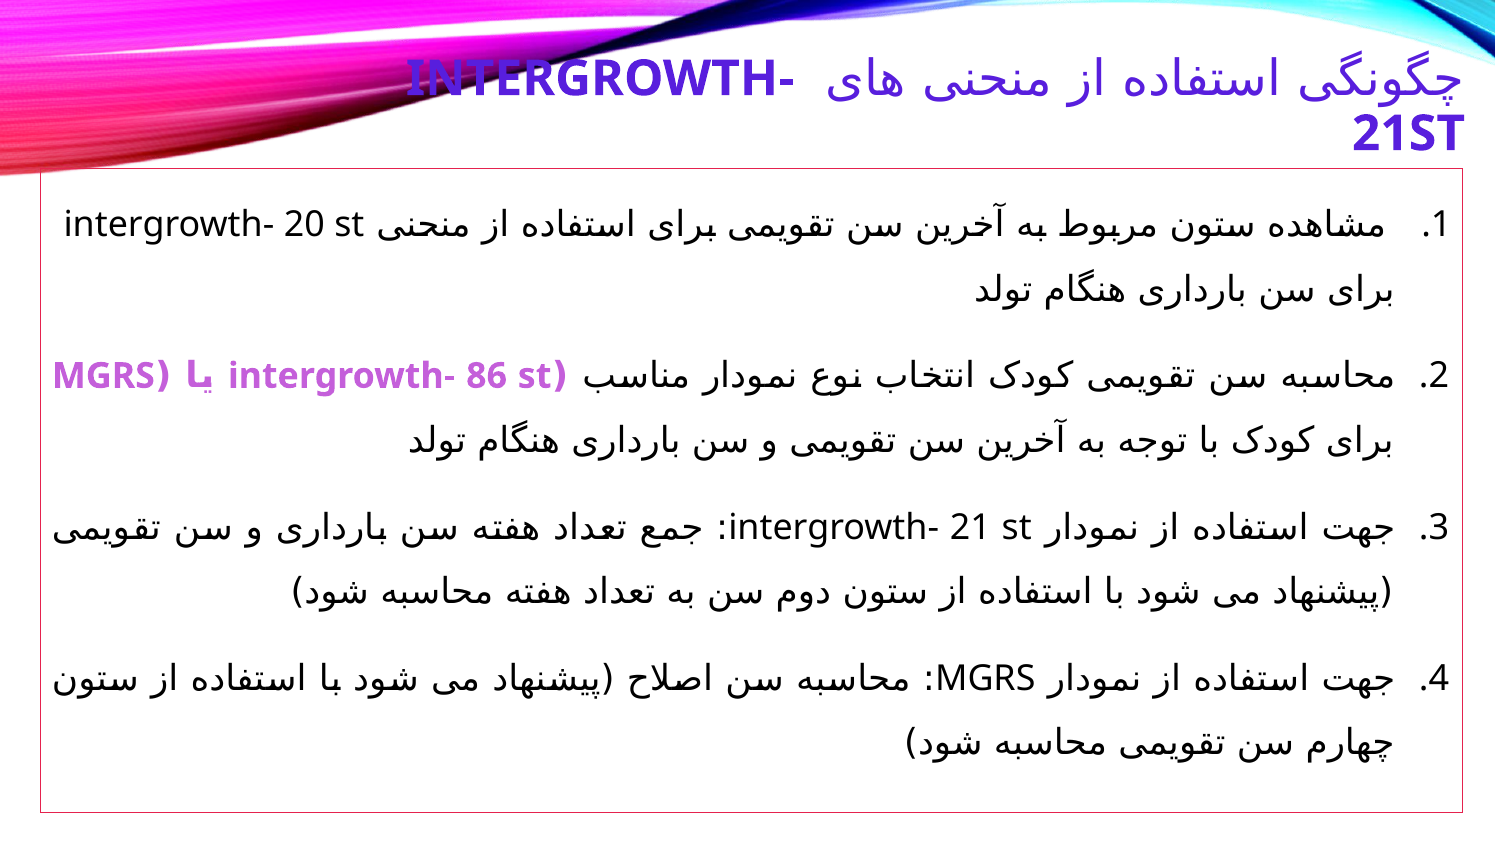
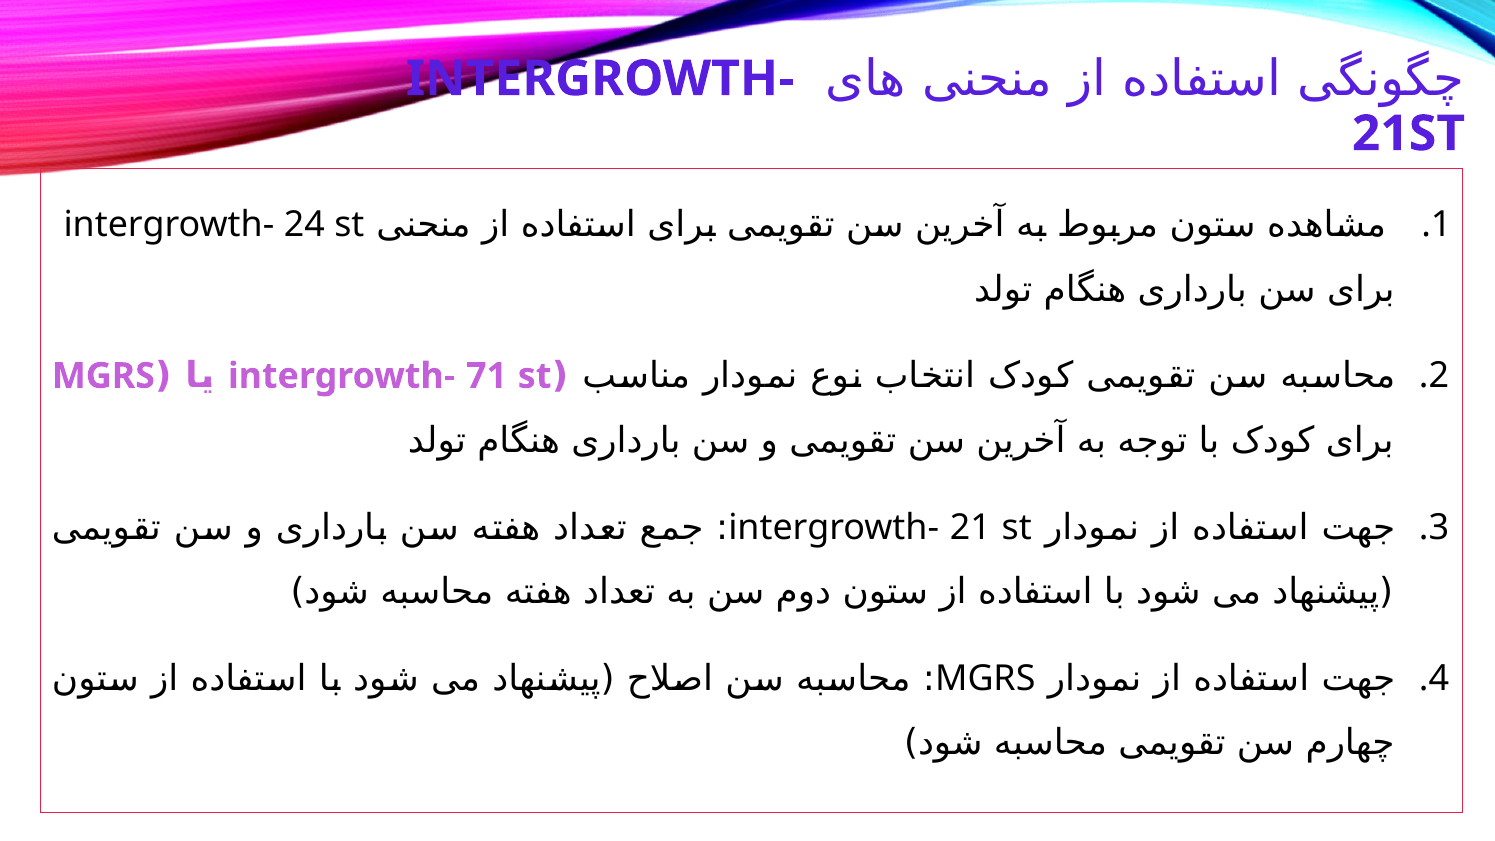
20: 20 -> 24 (304, 225)
86: 86 -> 71 (487, 376)
